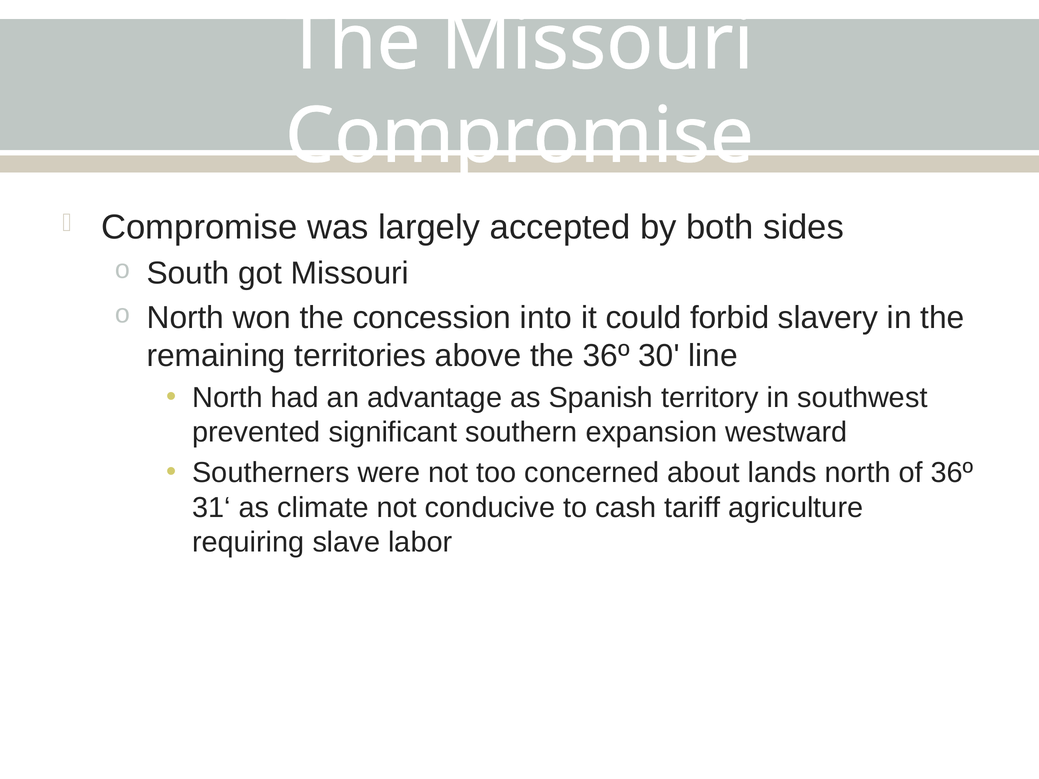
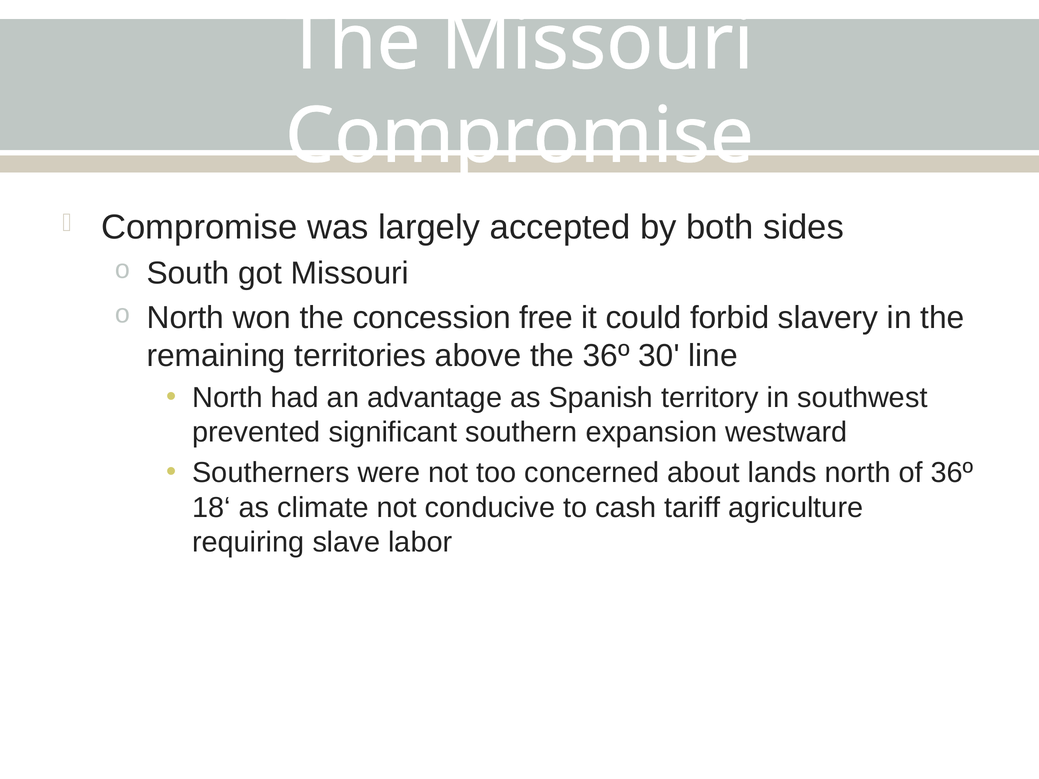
into: into -> free (546, 318)
31‘: 31‘ -> 18‘ (211, 508)
